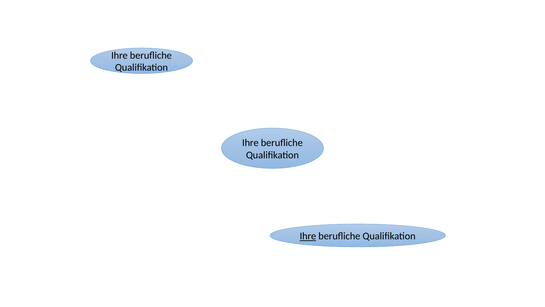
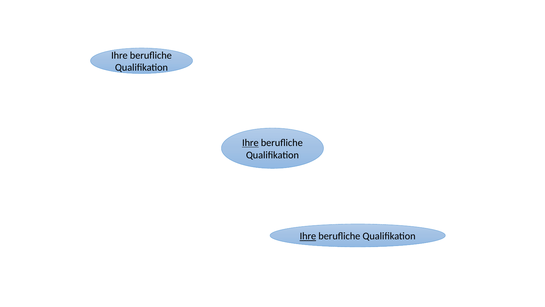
Ihre underline: none -> present (250, 143)
